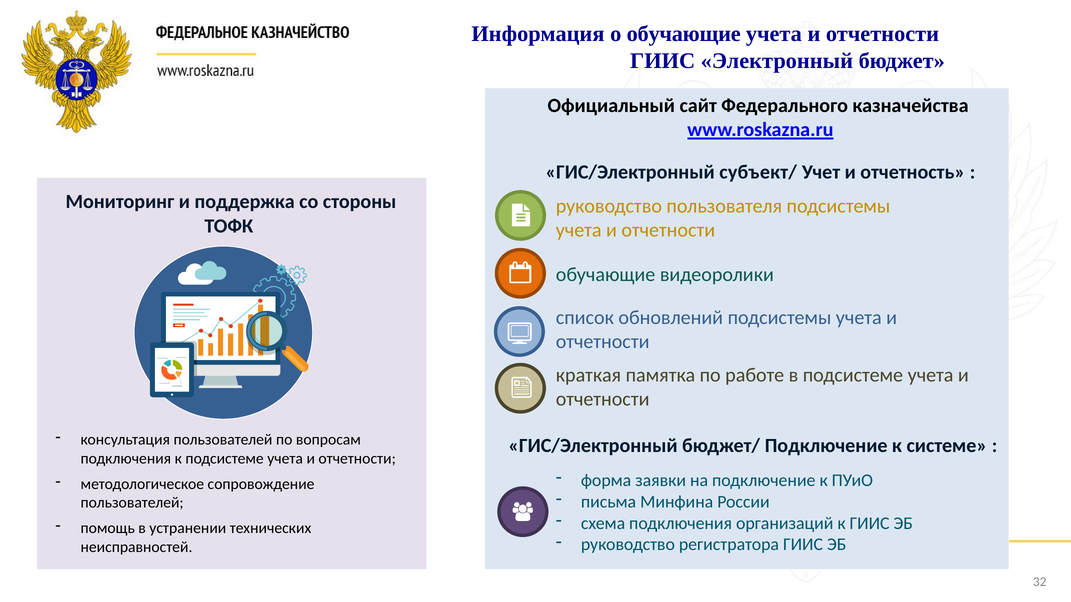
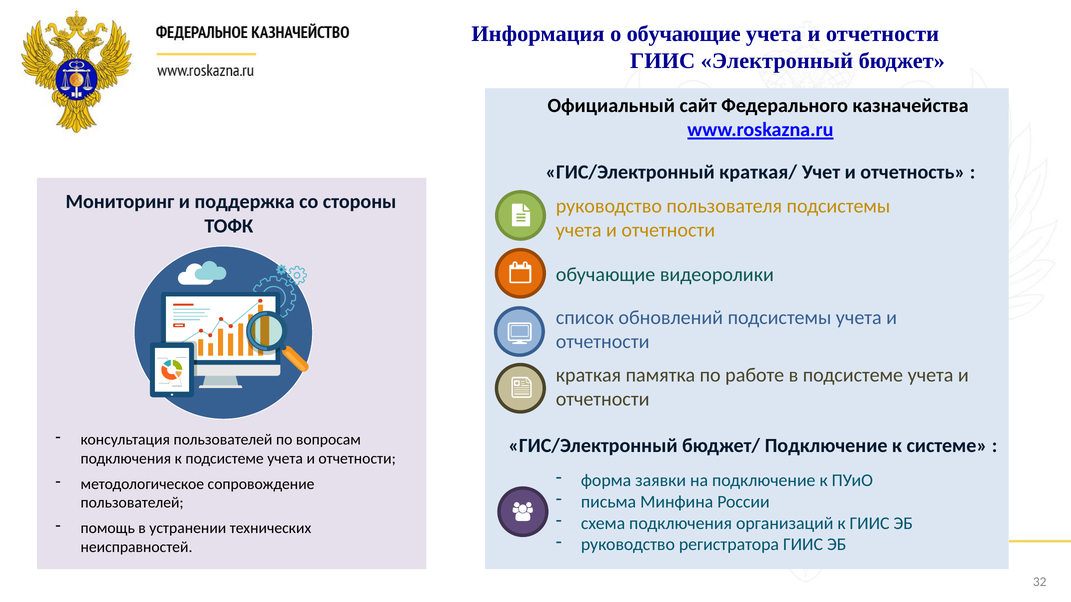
субъект/: субъект/ -> краткая/ (758, 172)
